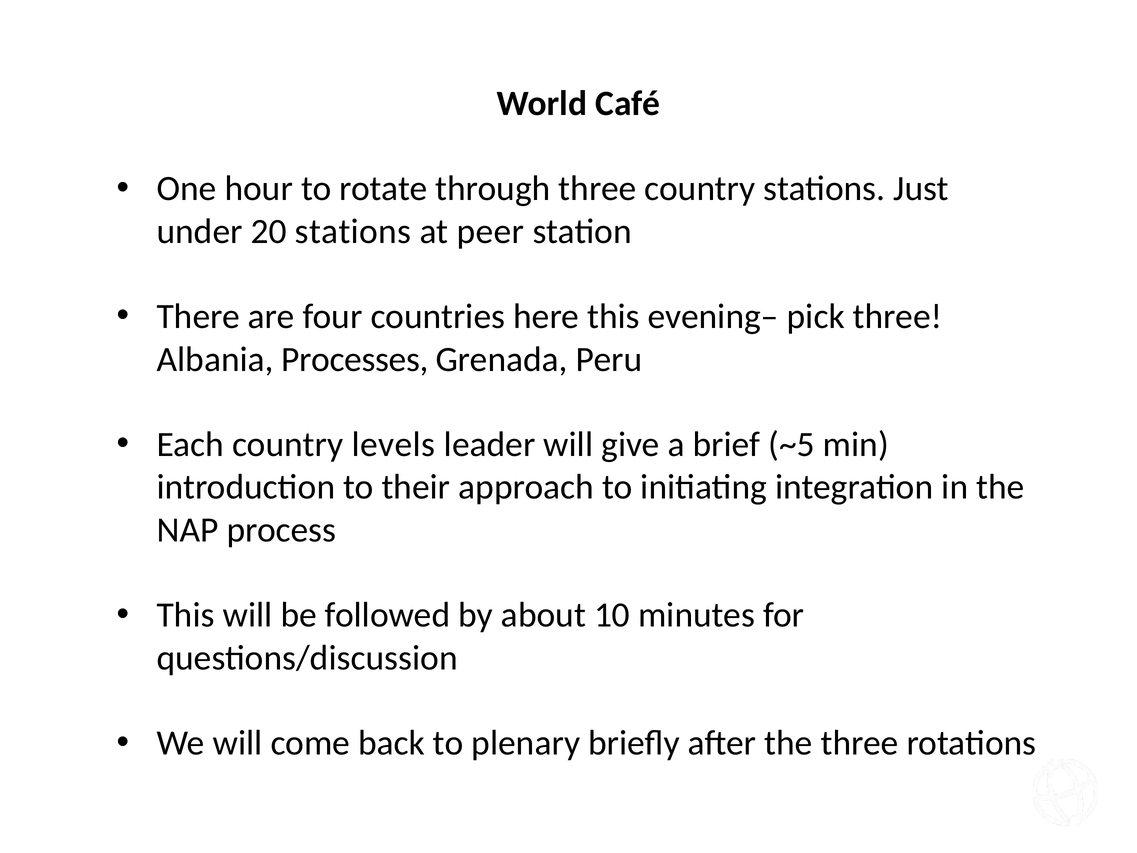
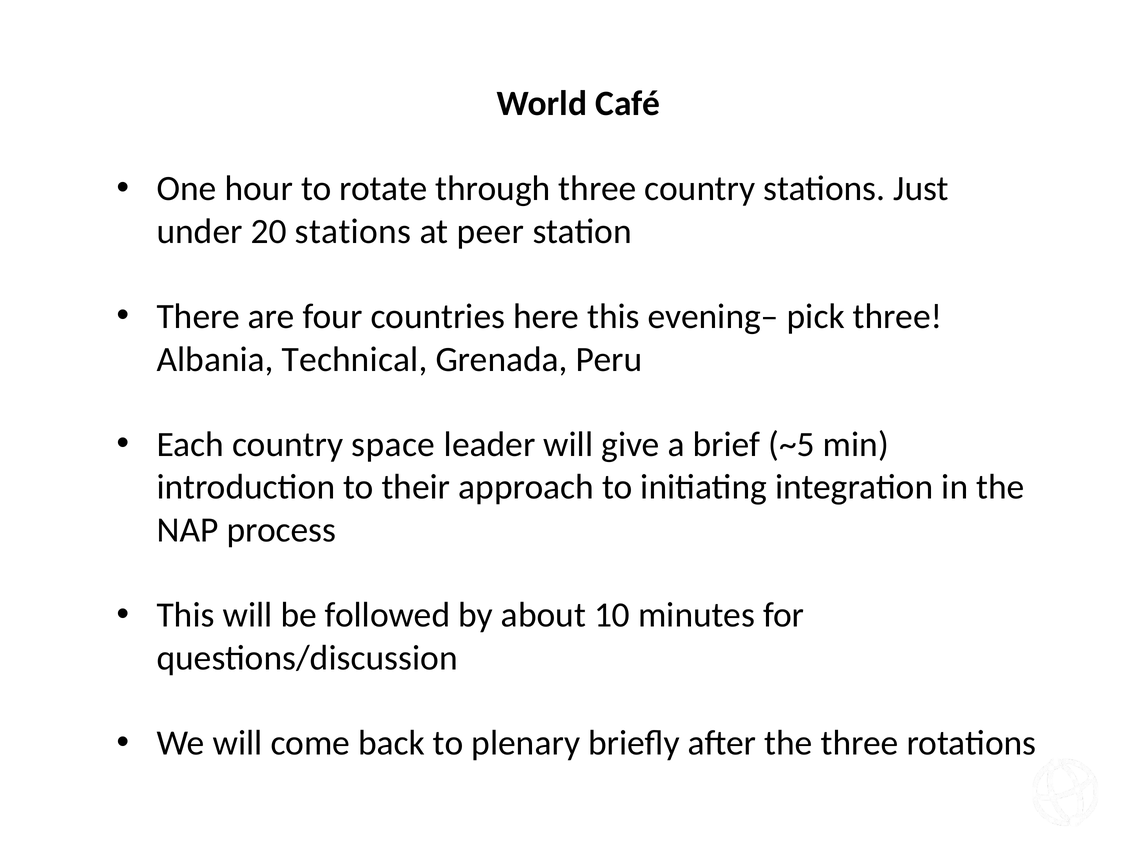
Processes: Processes -> Technical (355, 359)
levels: levels -> space (393, 444)
